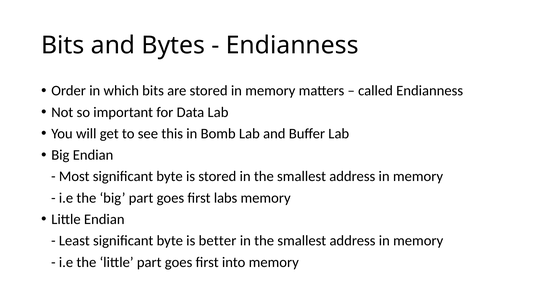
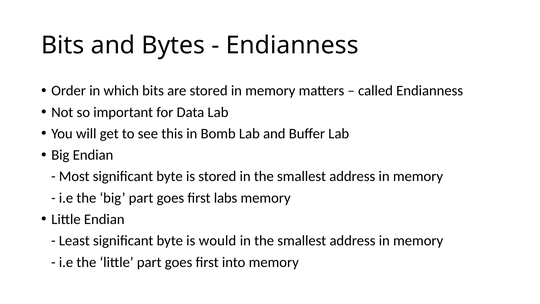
better: better -> would (218, 241)
